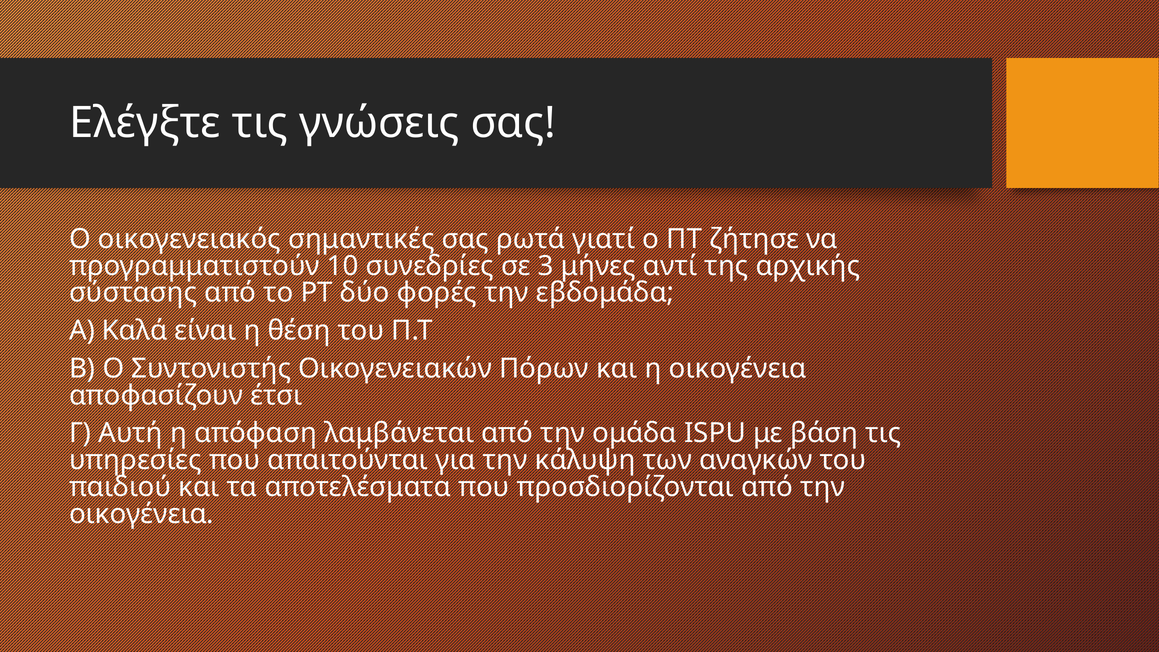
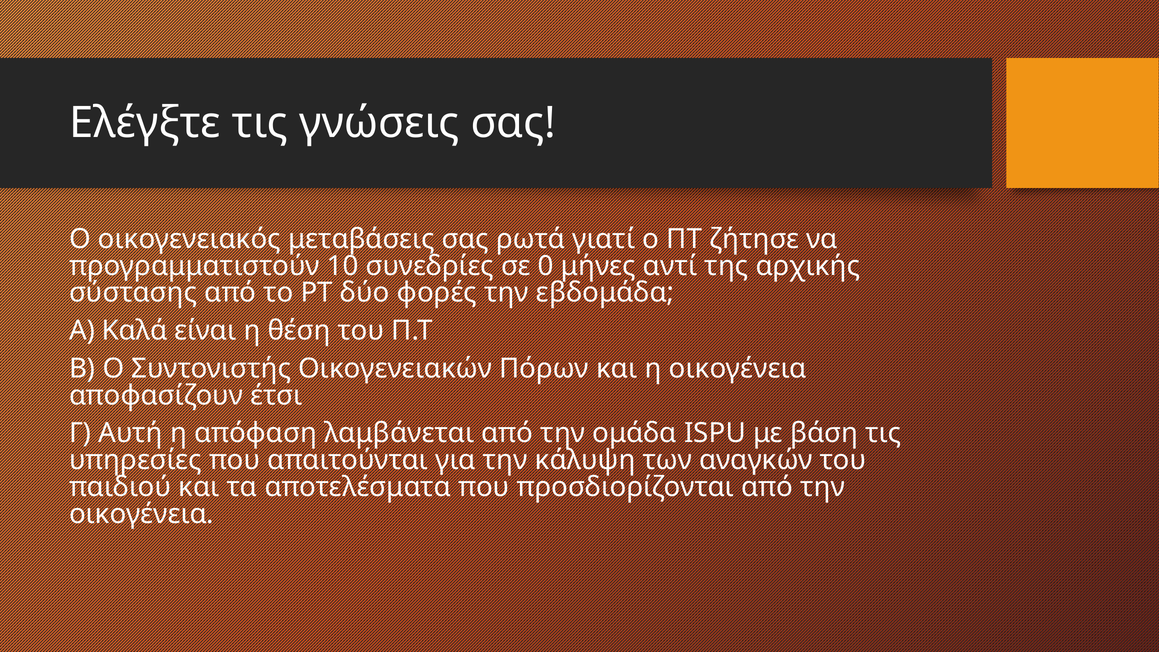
σημαντικές: σημαντικές -> μεταβάσεις (361, 239)
3: 3 -> 0 (546, 266)
